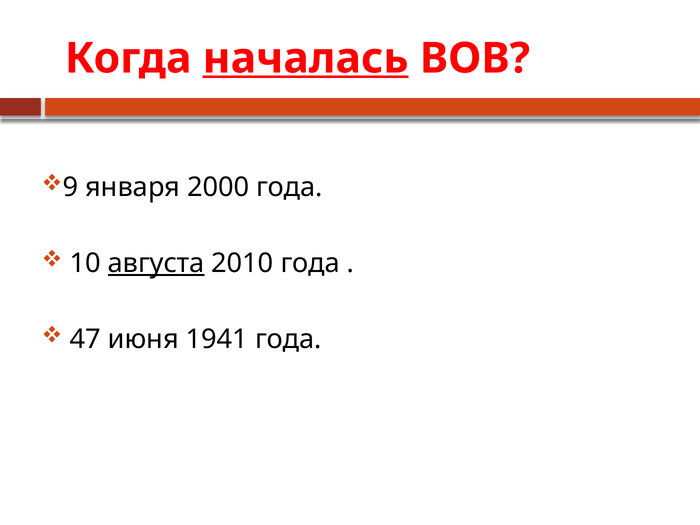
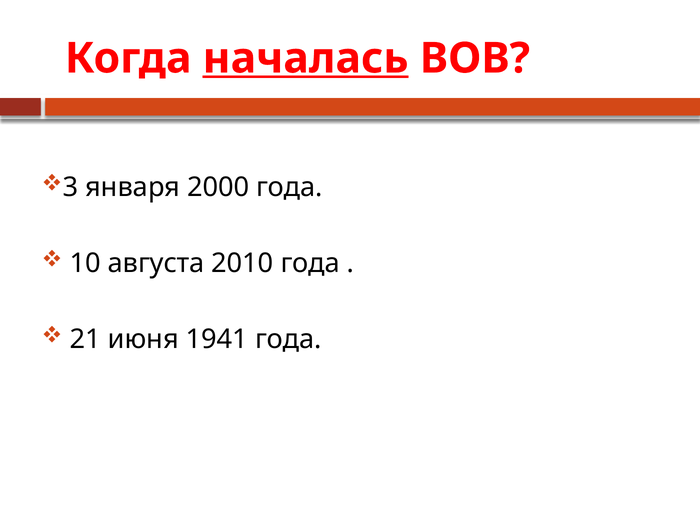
9: 9 -> 3 (71, 187)
августа underline: present -> none (156, 263)
47: 47 -> 21 (85, 339)
